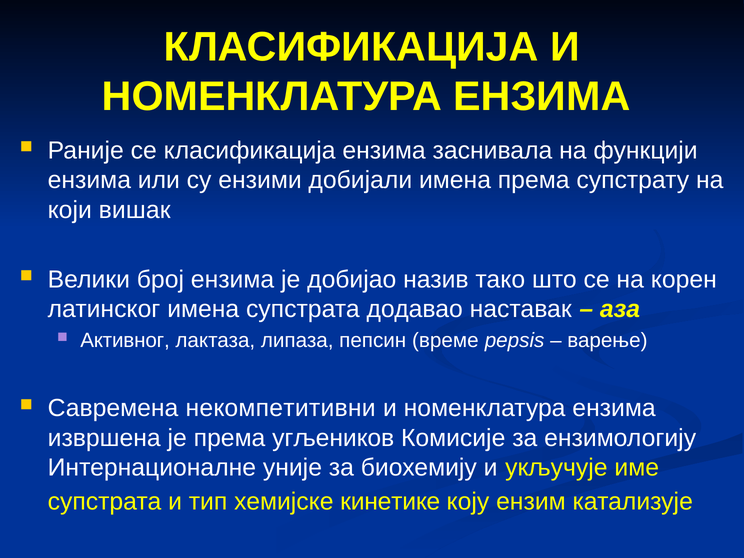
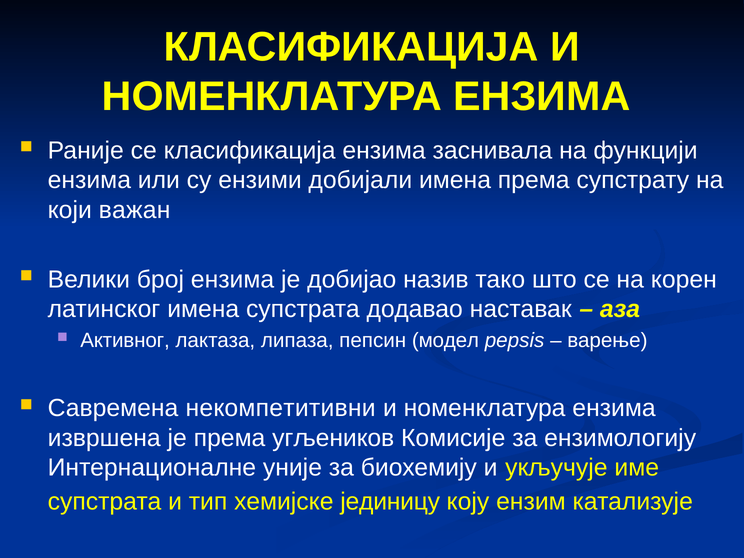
вишак: вишак -> важан (135, 210)
време: време -> модел (445, 340)
кинетике: кинетике -> јединицу (390, 502)
